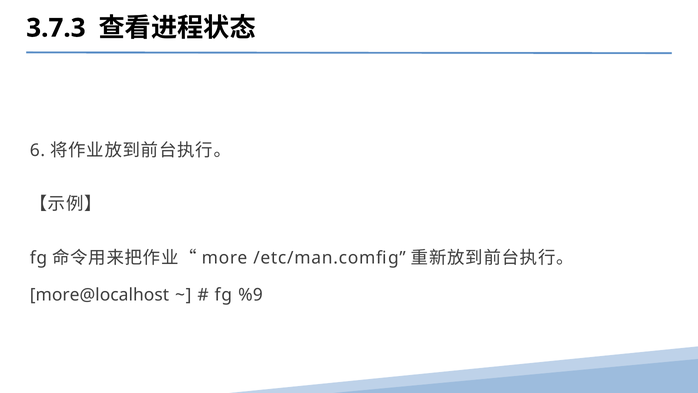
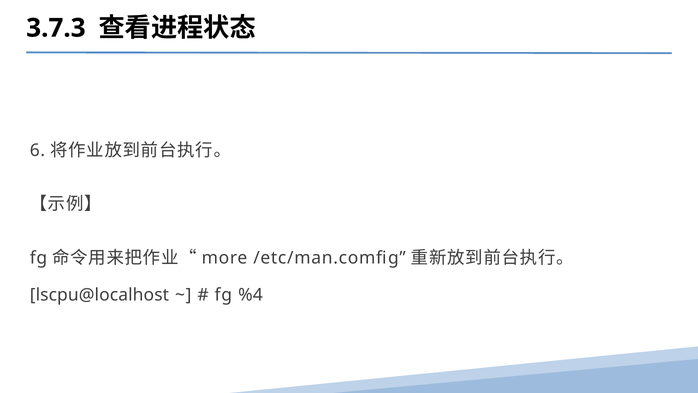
more@localhost: more@localhost -> lscpu@localhost (99, 295)
%9: %9 -> %4 (250, 295)
